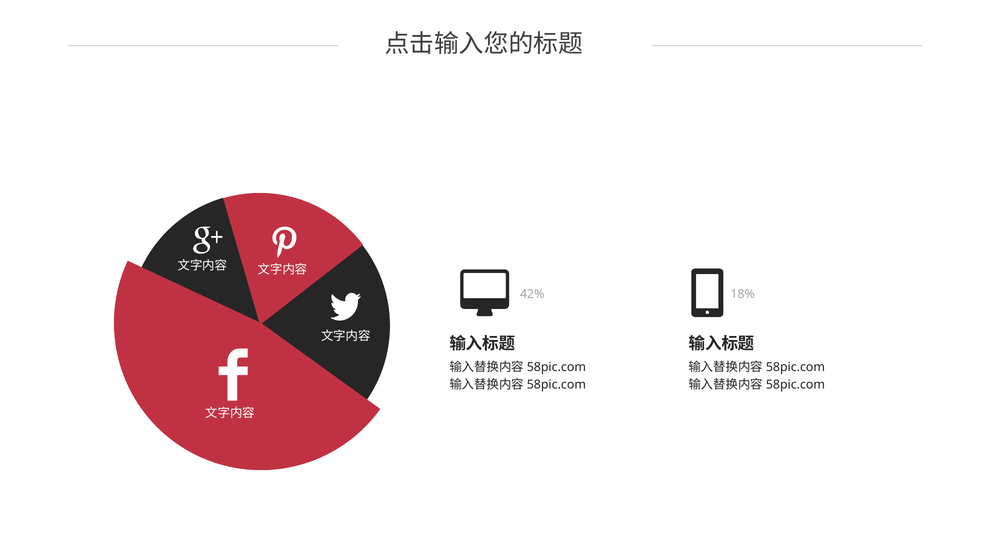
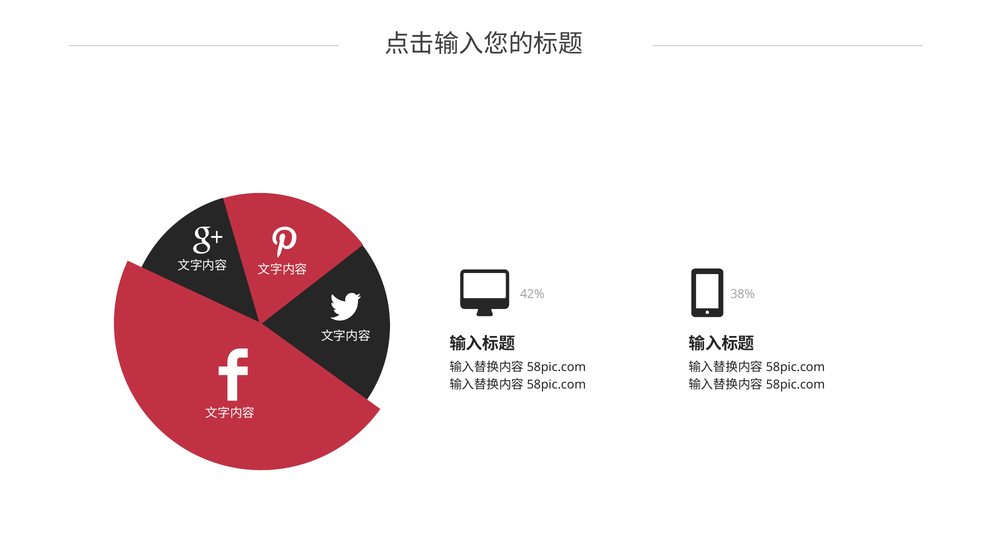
18%: 18% -> 38% (743, 294)
